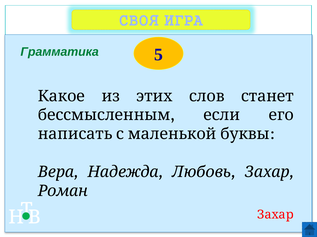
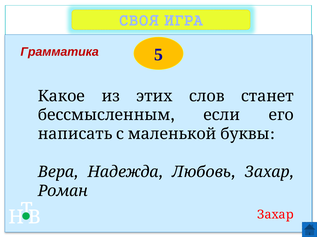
Грамматика colour: green -> red (60, 52)
